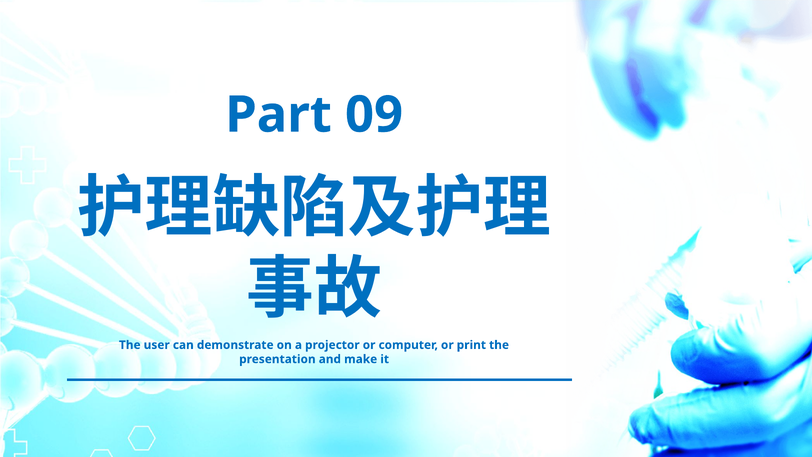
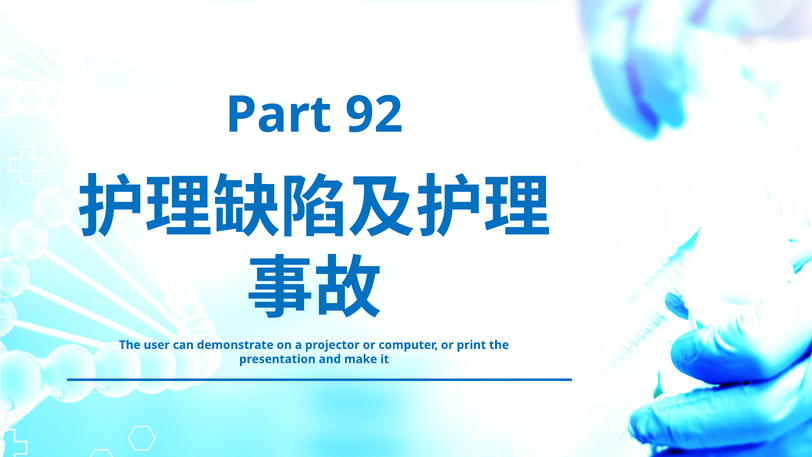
09: 09 -> 92 (374, 115)
